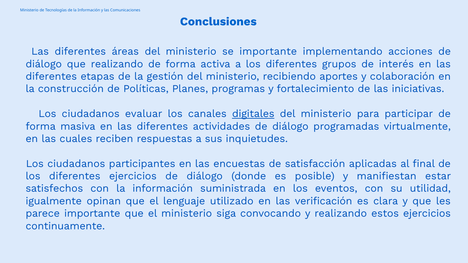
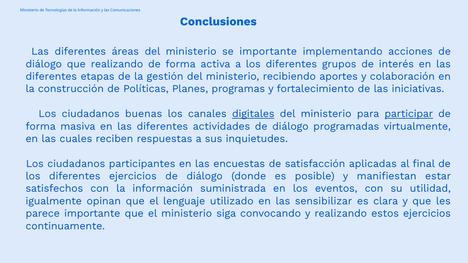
evaluar: evaluar -> buenas (144, 114)
participar underline: none -> present (409, 114)
verificación: verificación -> sensibilizar (324, 201)
